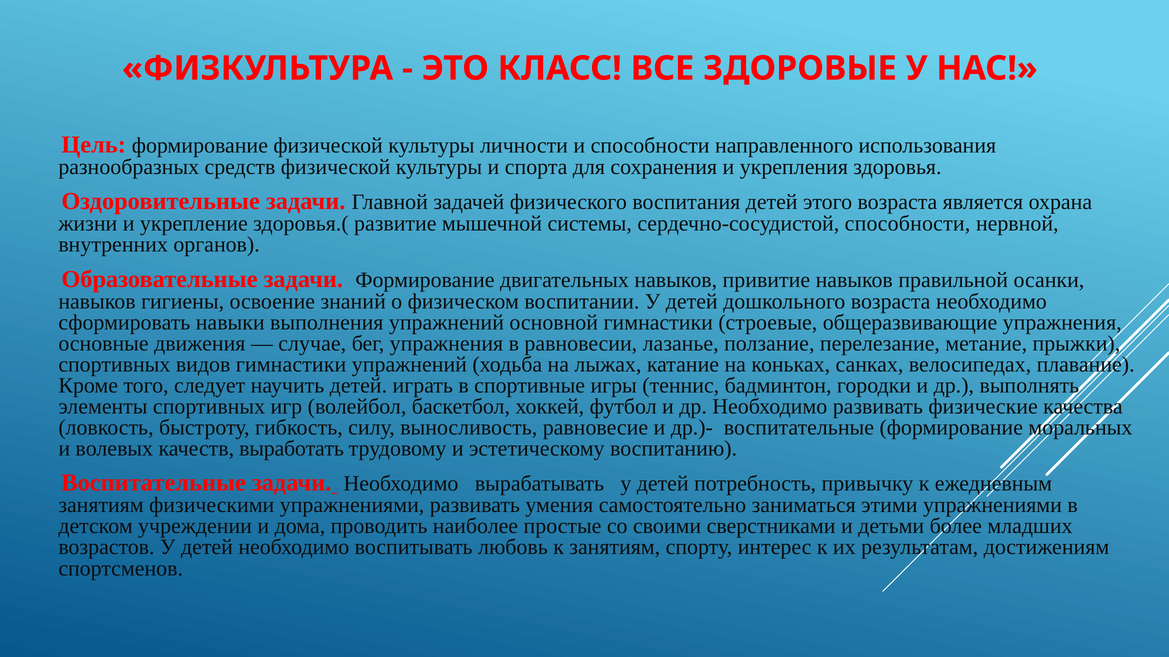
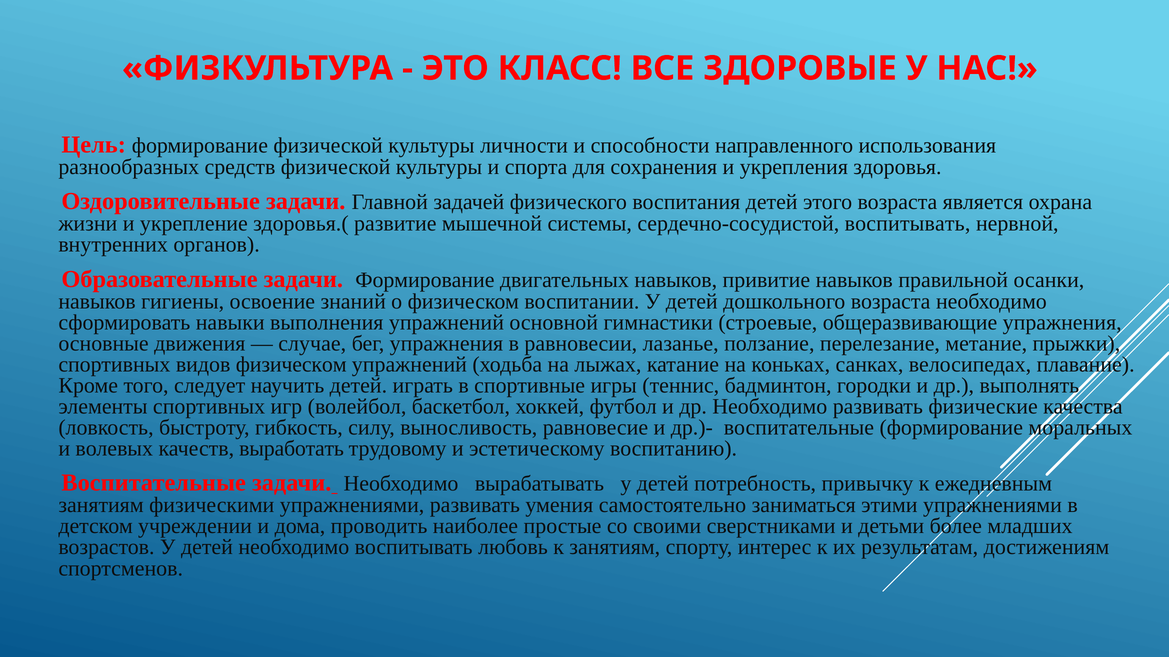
сердечно-сосудистой способности: способности -> воспитывать (908, 224)
видов гимнастики: гимнастики -> физическом (291, 365)
